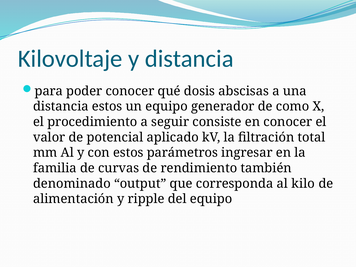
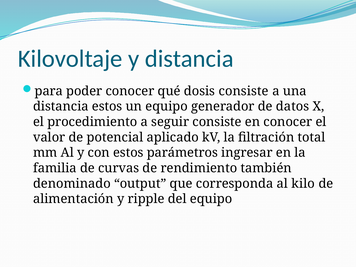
dosis abscisas: abscisas -> consiste (244, 91)
como: como -> datos (293, 106)
